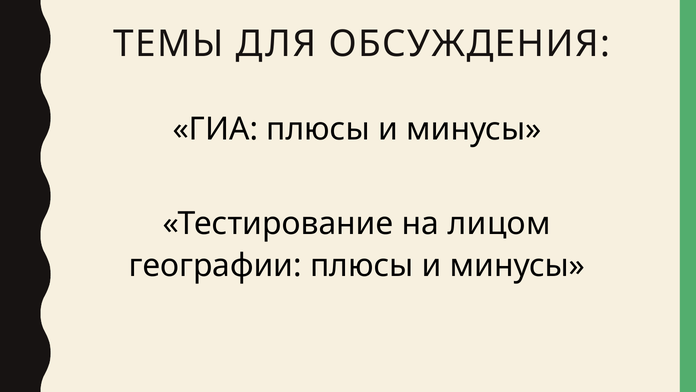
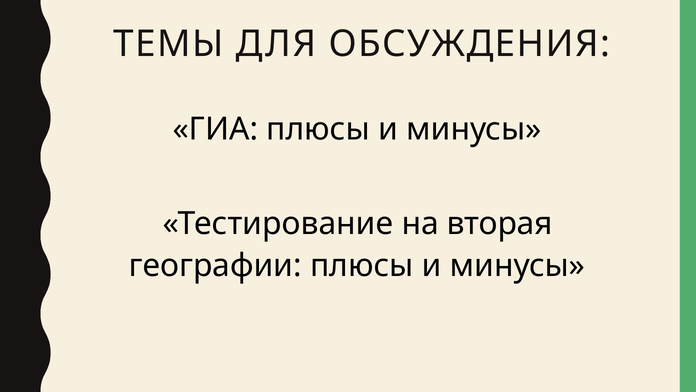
лицом: лицом -> вторая (500, 223)
